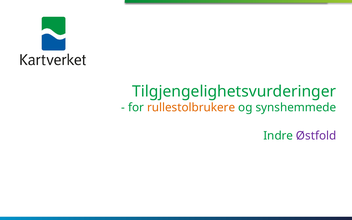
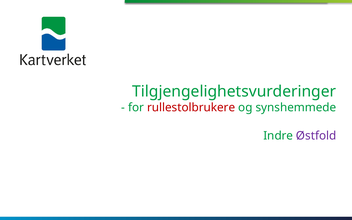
rullestolbrukere colour: orange -> red (191, 108)
